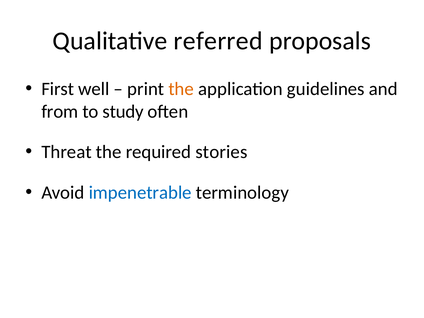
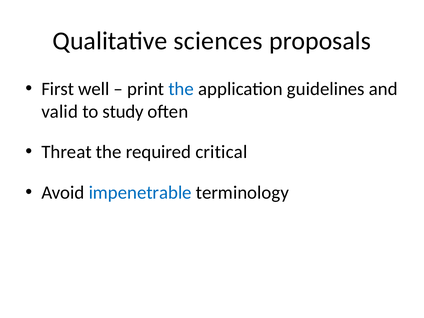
referred: referred -> sciences (218, 41)
the colour: orange -> blue (181, 89)
from: from -> valid (60, 112)
stories: stories -> critical (221, 152)
